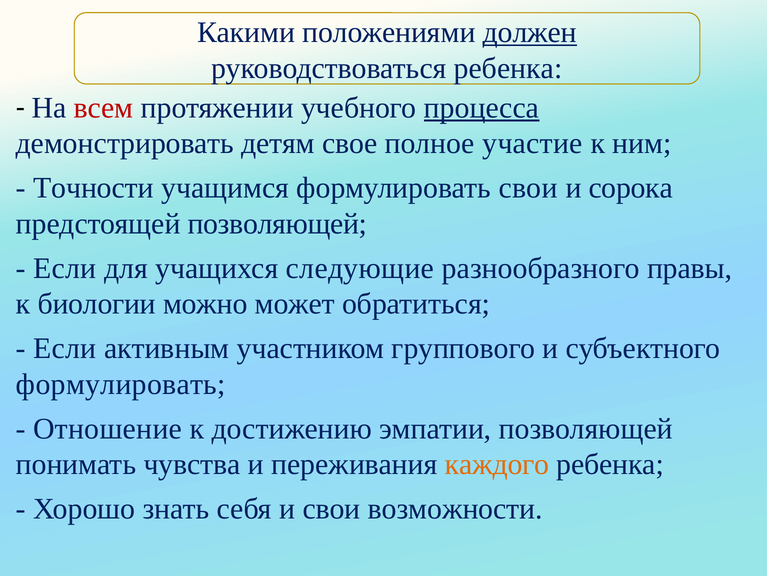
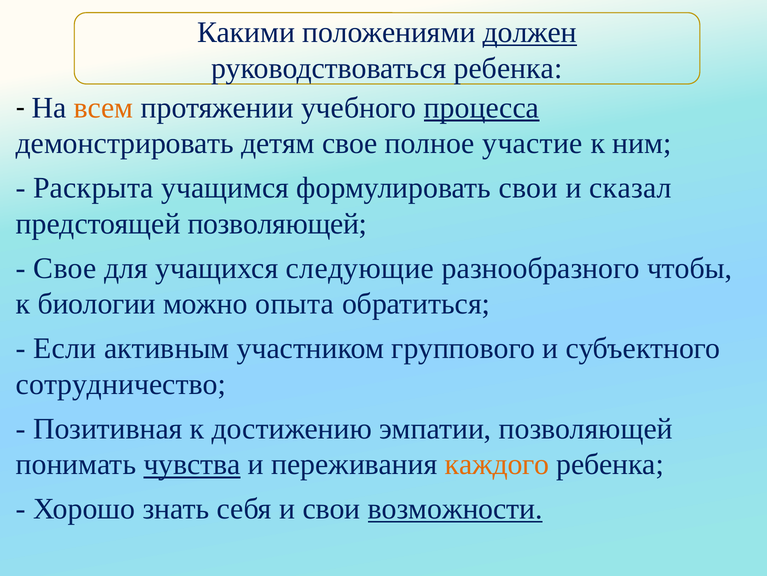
всем colour: red -> orange (104, 108)
Точности: Точности -> Раскрыта (93, 188)
сорока: сорока -> сказал (630, 188)
Если: Если -> Свое (65, 268)
правы: правы -> чтобы (690, 268)
может: может -> опыта (295, 304)
формулировать: формулировать -> сотрудничество (121, 384)
Отношение: Отношение -> Позитивная (108, 428)
чувства underline: none -> present (192, 464)
возможности underline: none -> present (455, 508)
